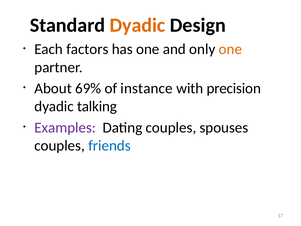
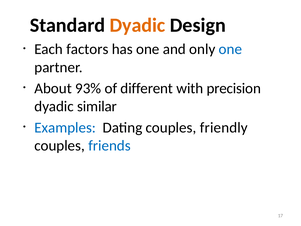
one colour: orange -> blue (230, 49)
69%: 69% -> 93% (88, 88)
instance: instance -> different (147, 88)
talking: talking -> similar (97, 106)
Examples colour: purple -> blue (65, 127)
spouses: spouses -> friendly (224, 127)
